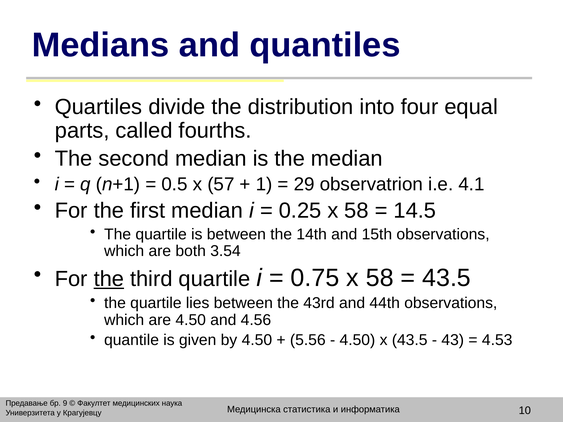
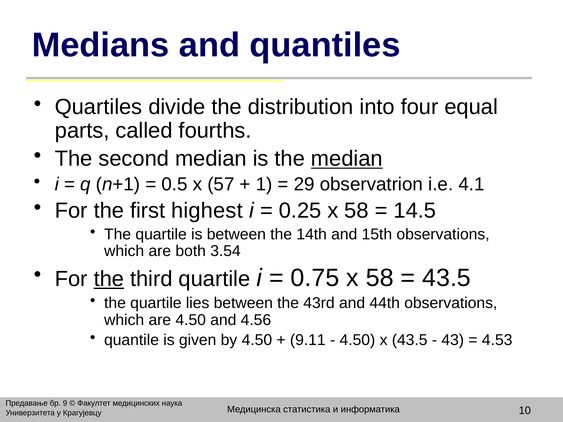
median underline: none -> present (347, 159)
first median: median -> highest (207, 211)
5.56: 5.56 -> 9.11 (308, 340)
